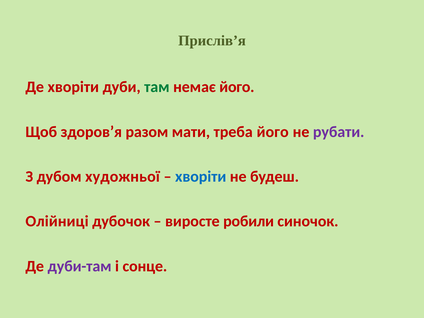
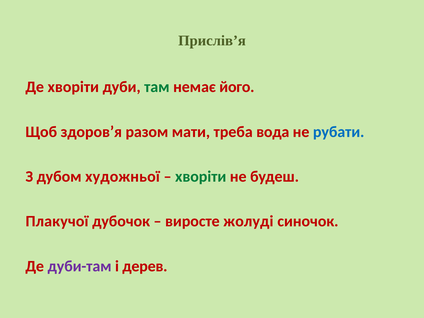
треба його: його -> вода (273, 132)
рубати colour: purple -> blue (339, 132)
хворіти colour: blue -> green (201, 177)
Олійниці: Олійниці -> Плакучої (57, 221)
робили: робили -> жолуді (248, 221)
сонце: сонце -> дерев (145, 266)
